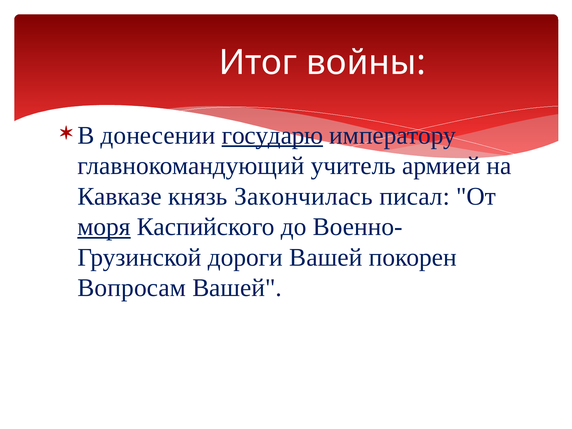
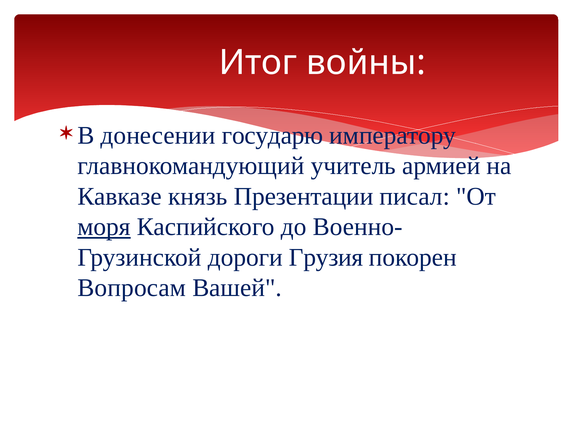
государю underline: present -> none (272, 135)
Закончилась: Закончилась -> Презентации (304, 196)
дороги Вашей: Вашей -> Грузия (326, 257)
